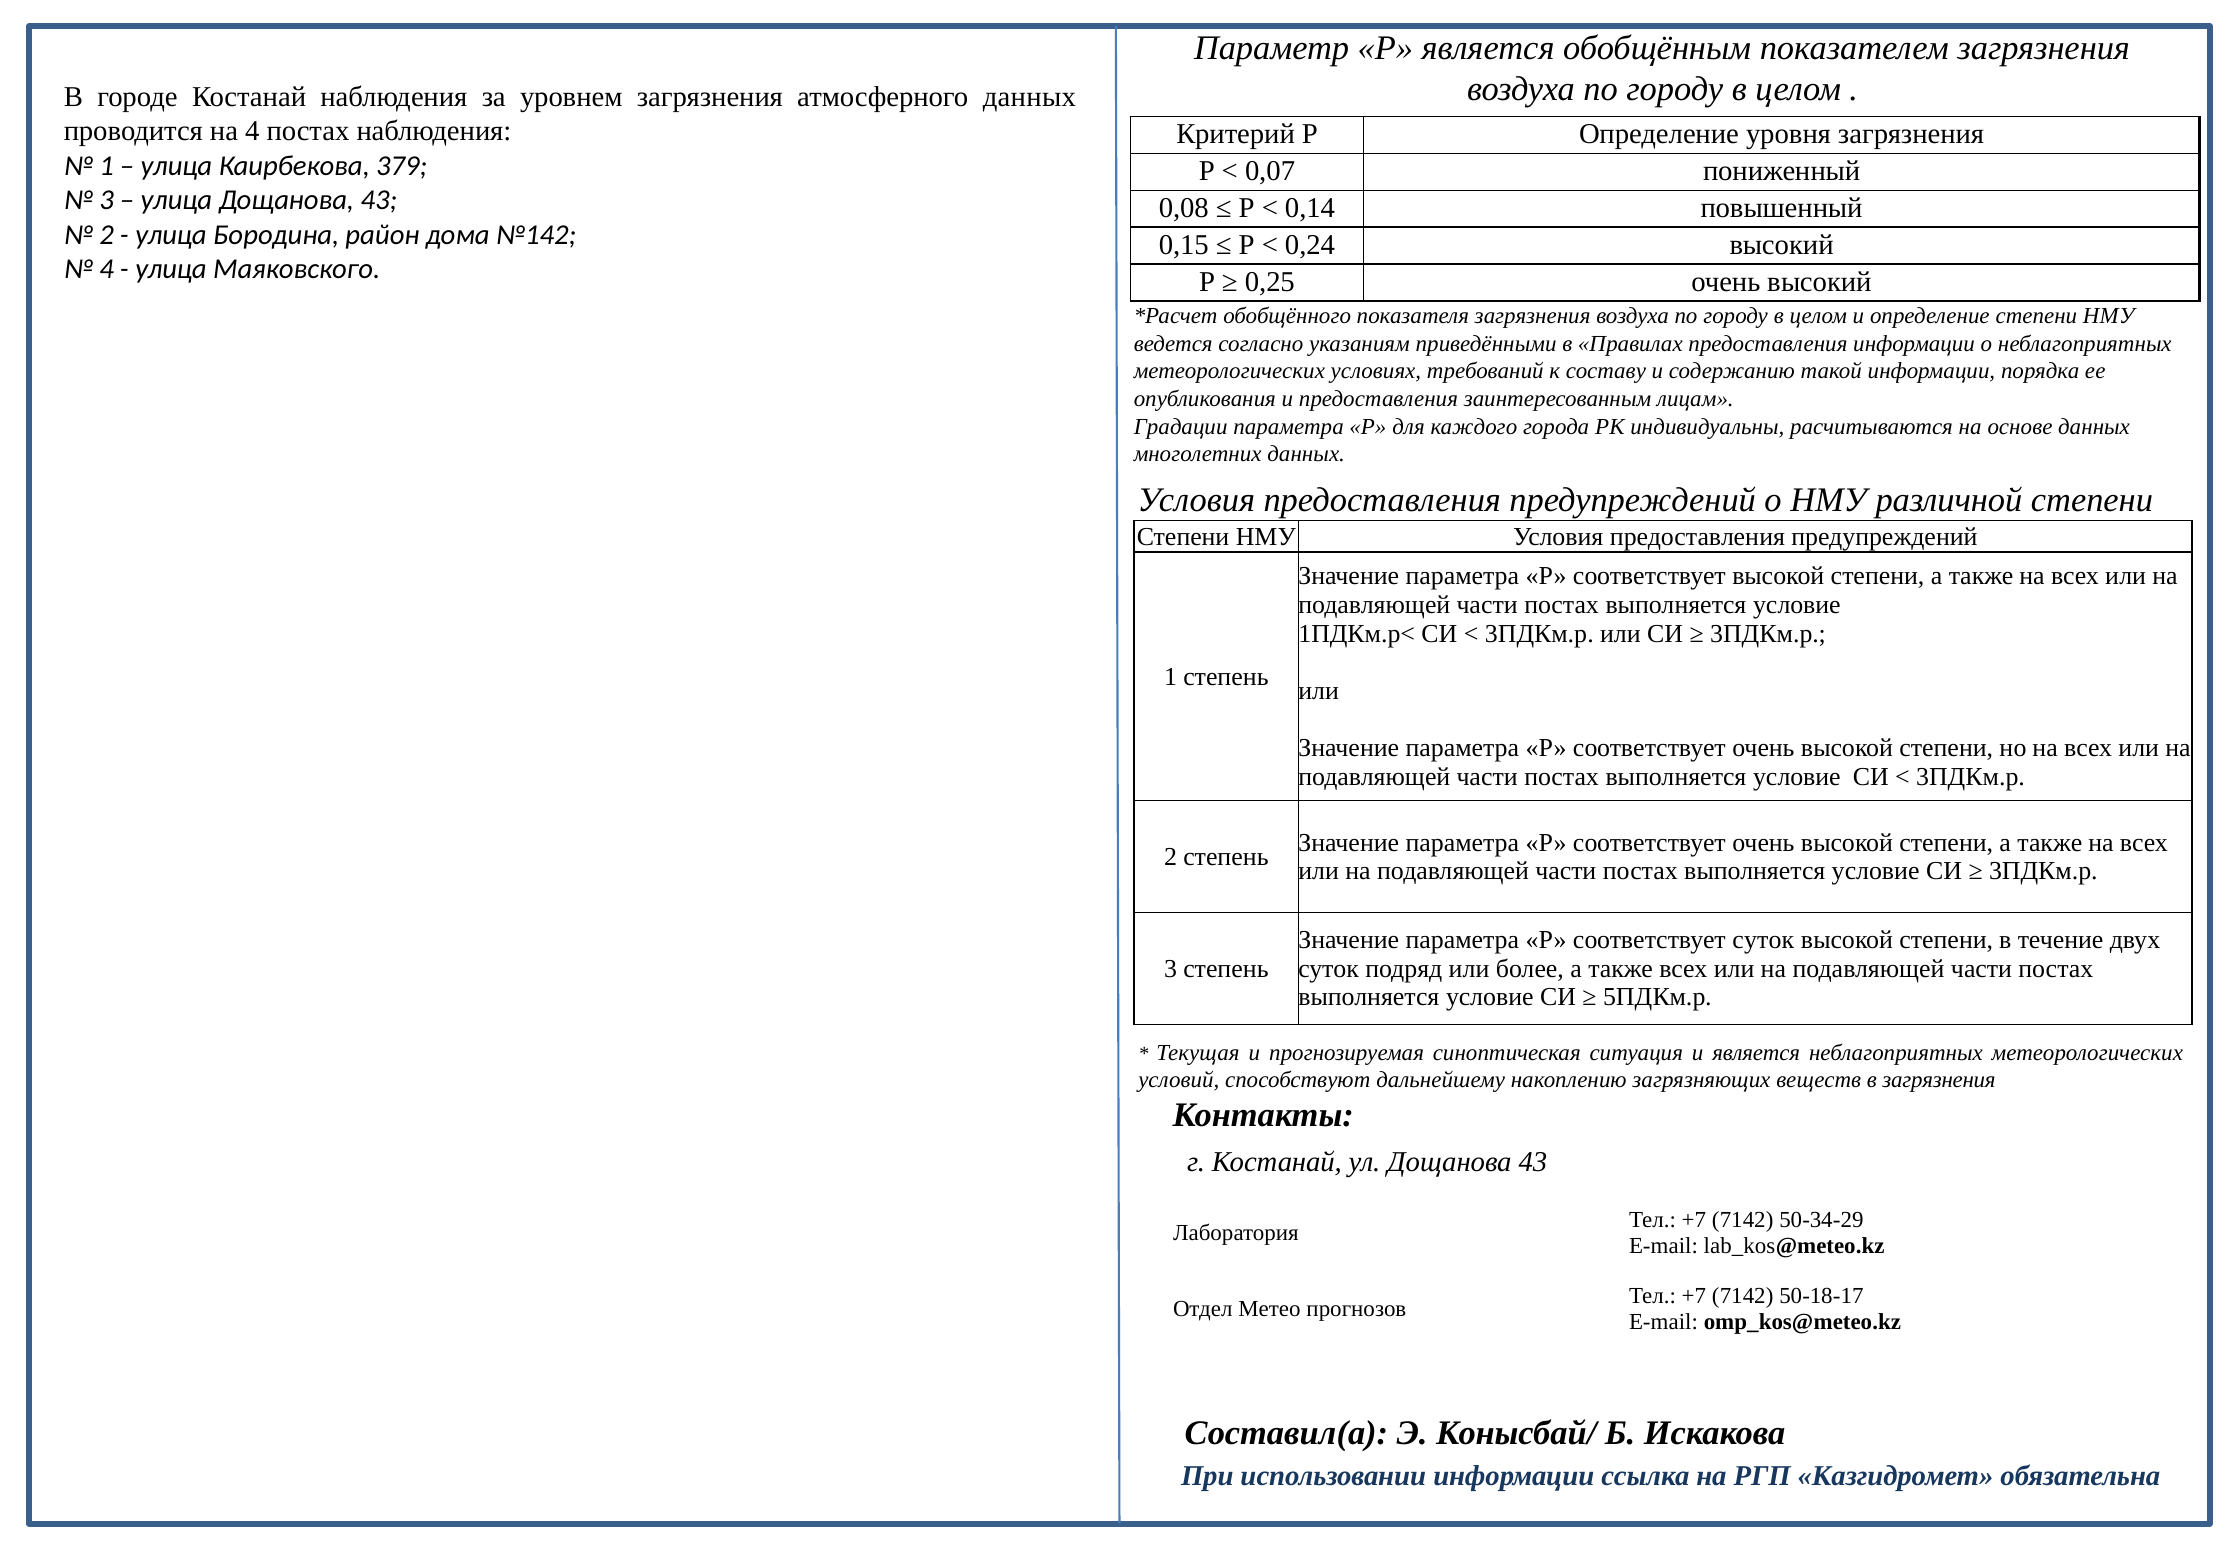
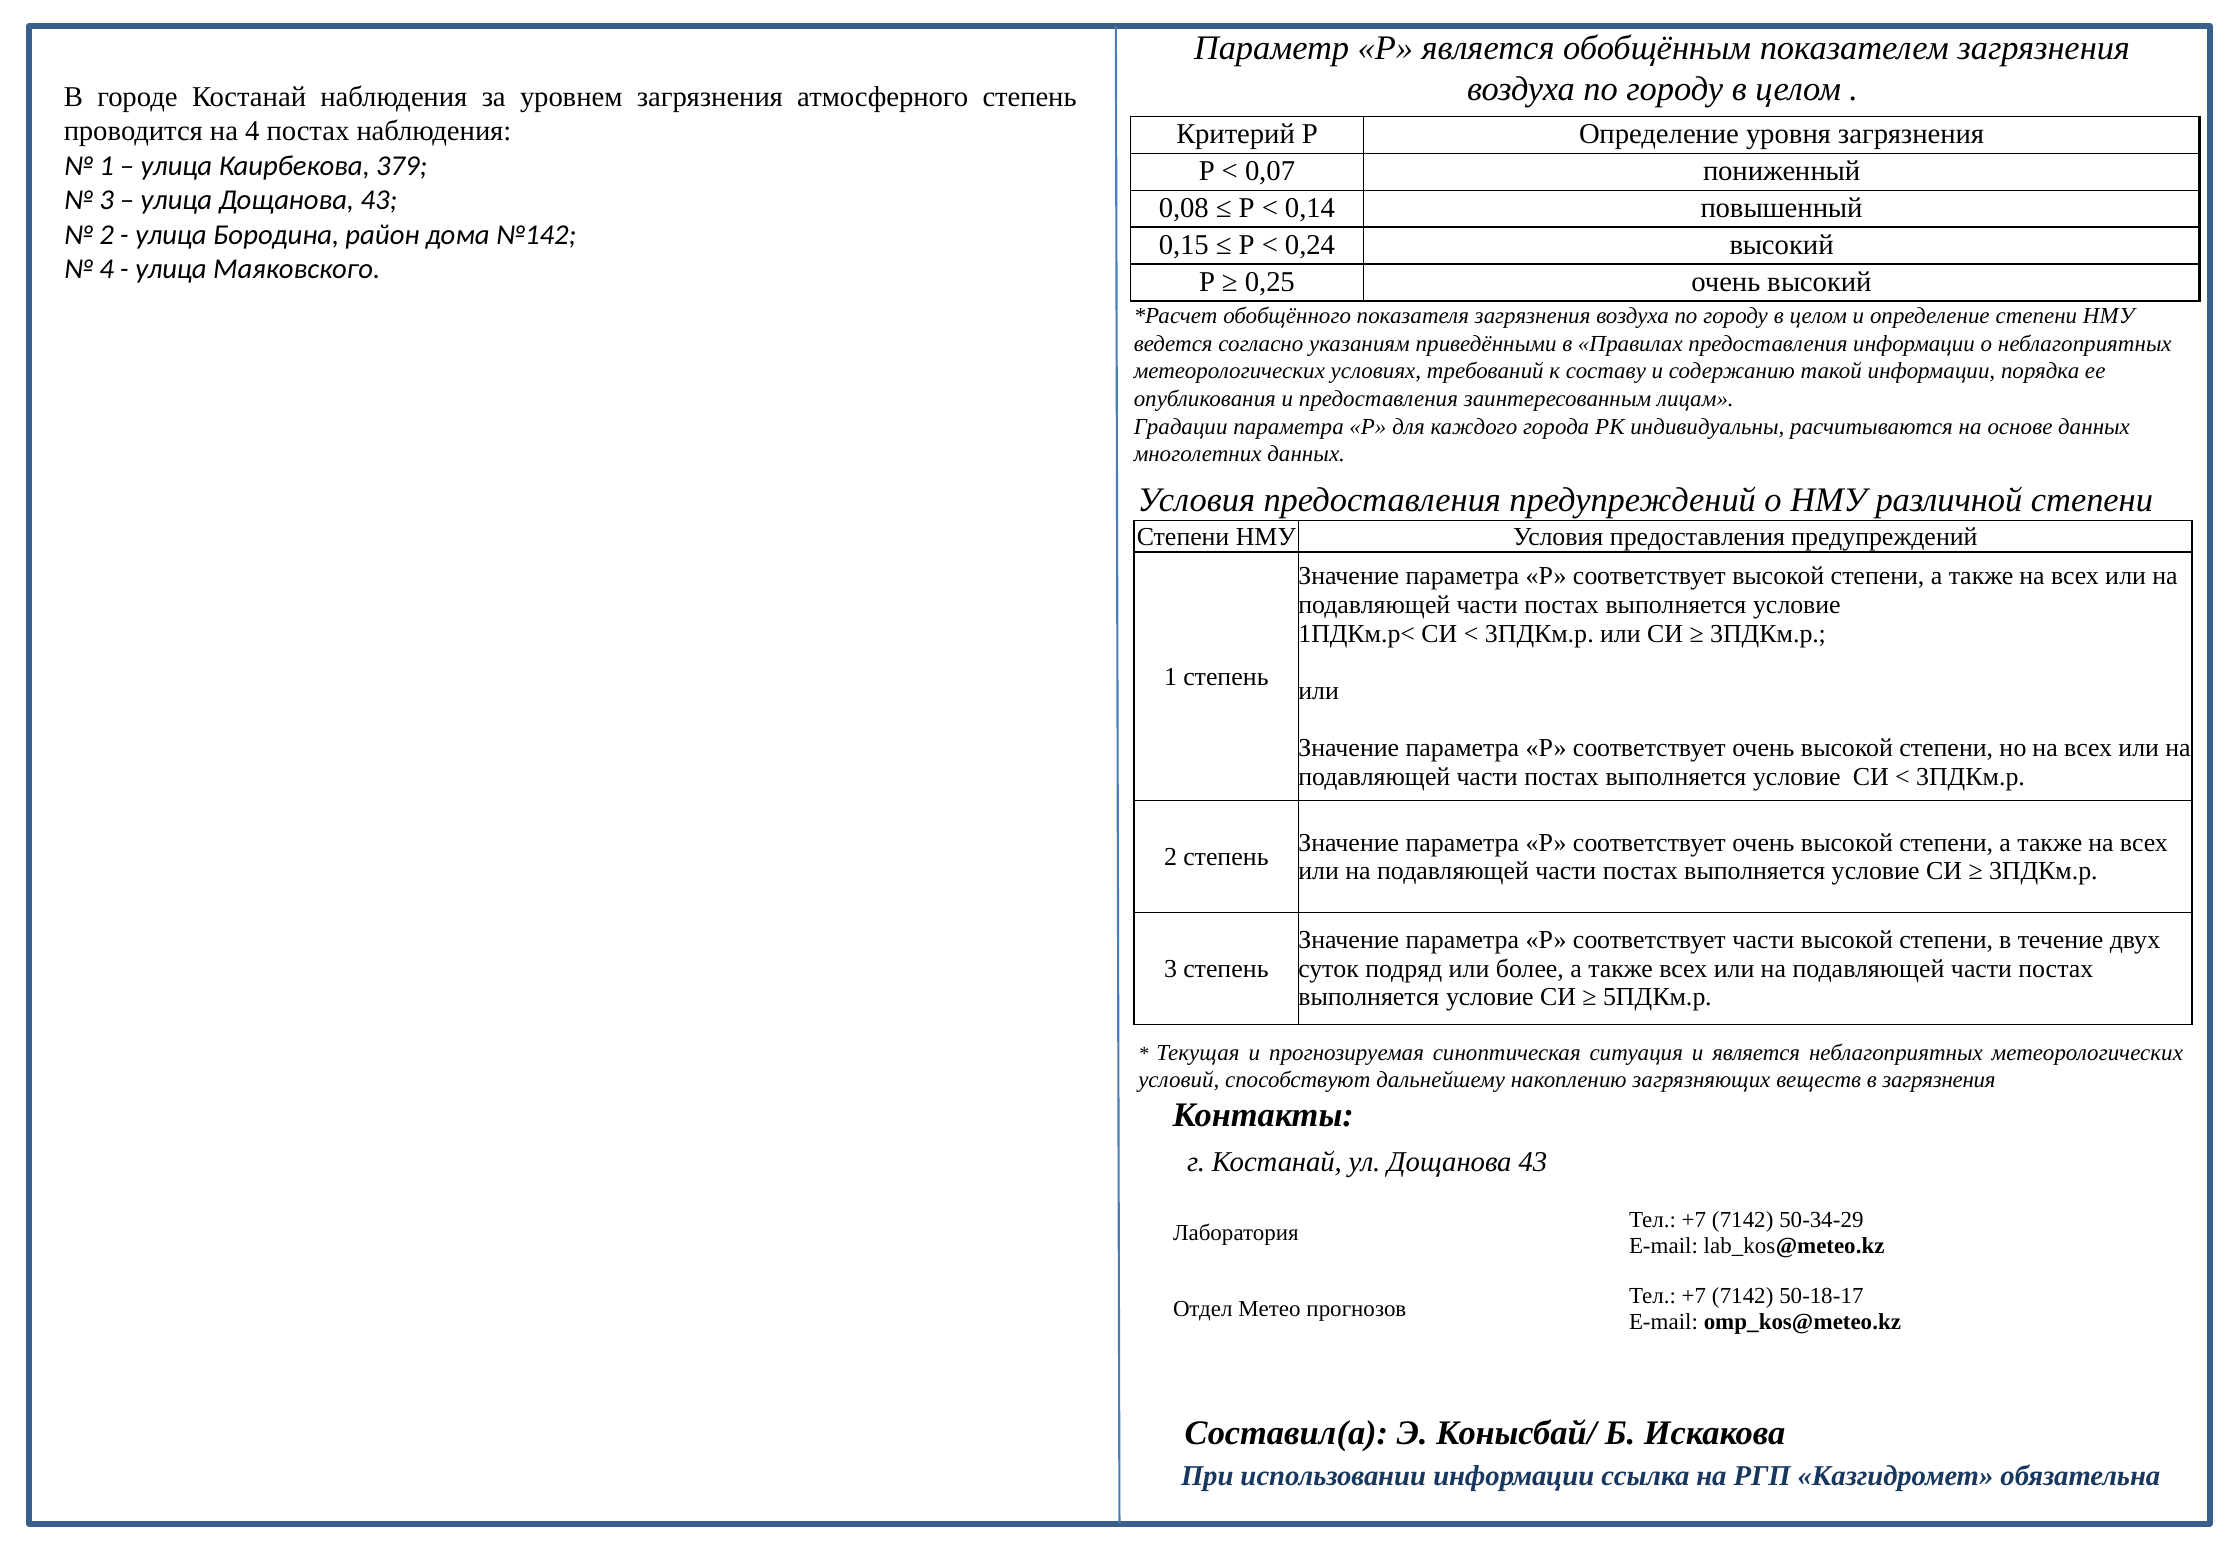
атмосферного данных: данных -> степень (1030, 97)
соответствует суток: суток -> части (1763, 940)
